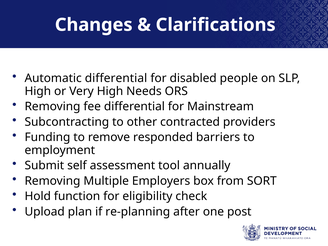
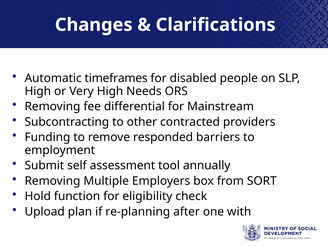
Automatic differential: differential -> timeframes (116, 78)
post: post -> with (239, 212)
